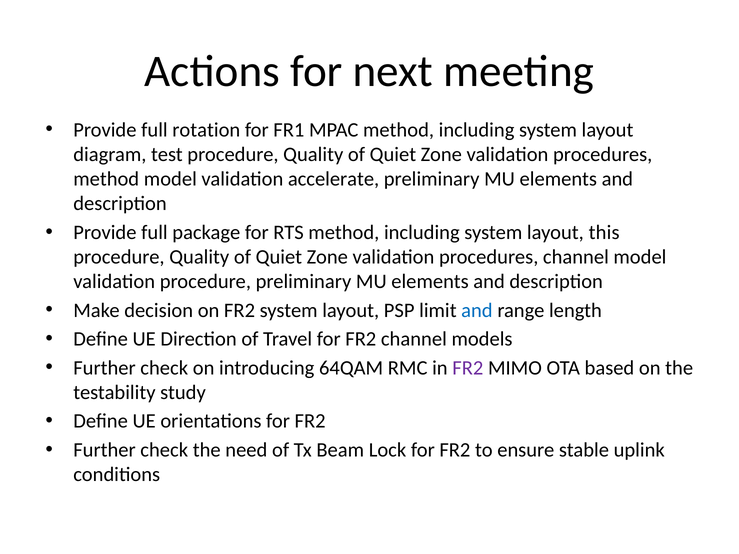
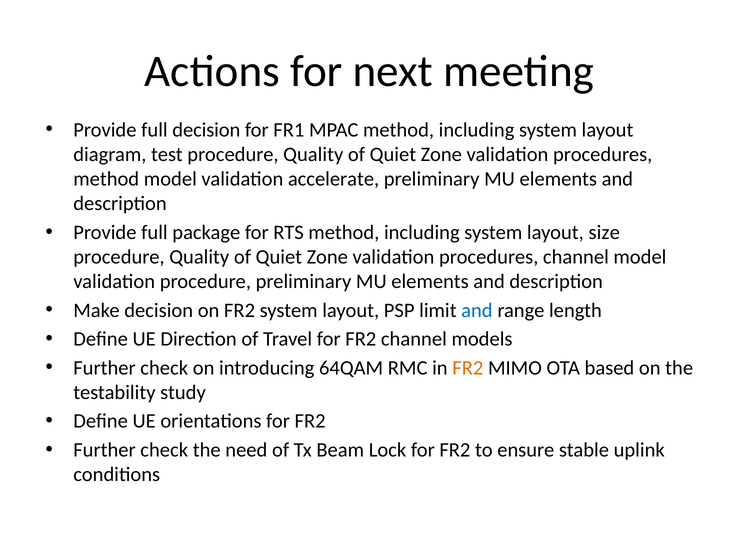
full rotation: rotation -> decision (206, 130)
this: this -> size (604, 232)
FR2 colour: purple -> orange (468, 368)
